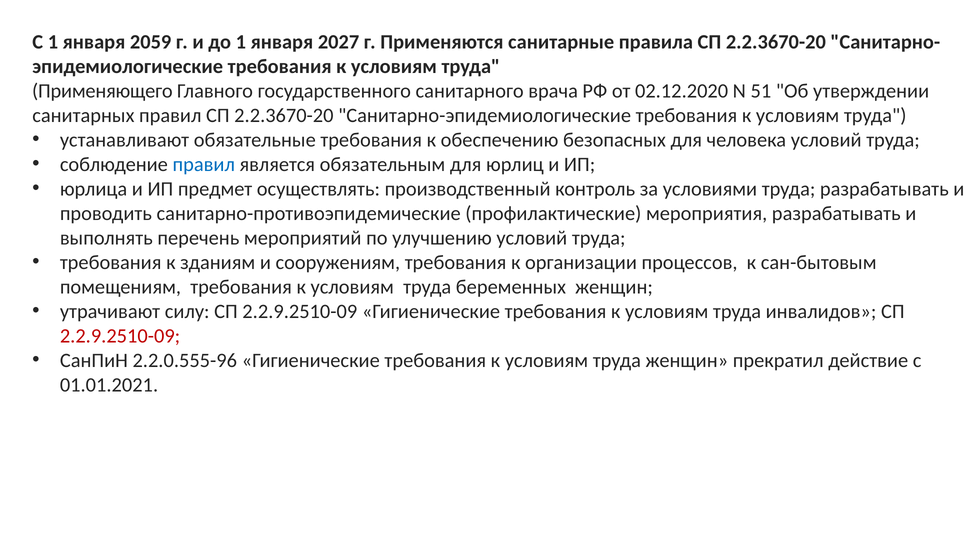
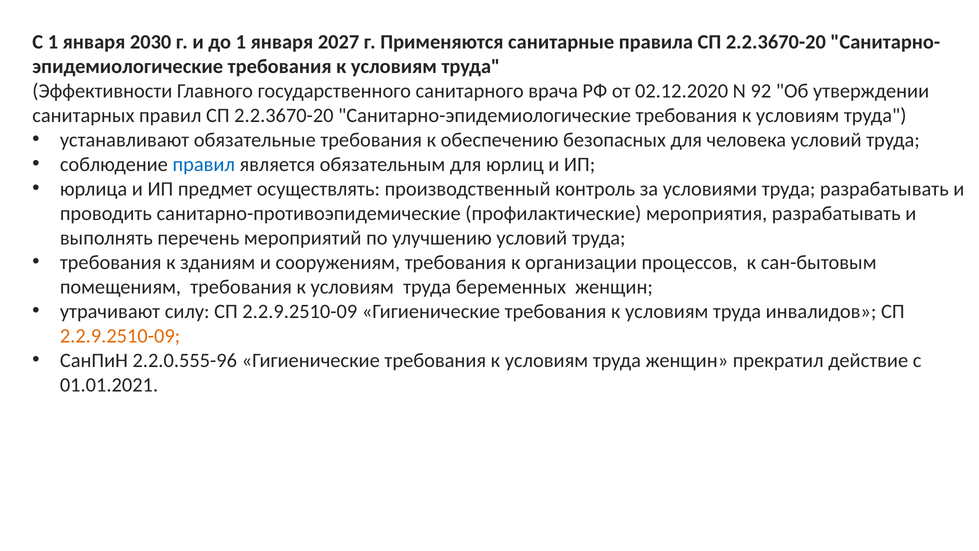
2059: 2059 -> 2030 (151, 42)
Применяющего: Применяющего -> Эффективности (102, 91)
51: 51 -> 92 (761, 91)
2.2.9.2510-09 colour: red -> orange (120, 336)
